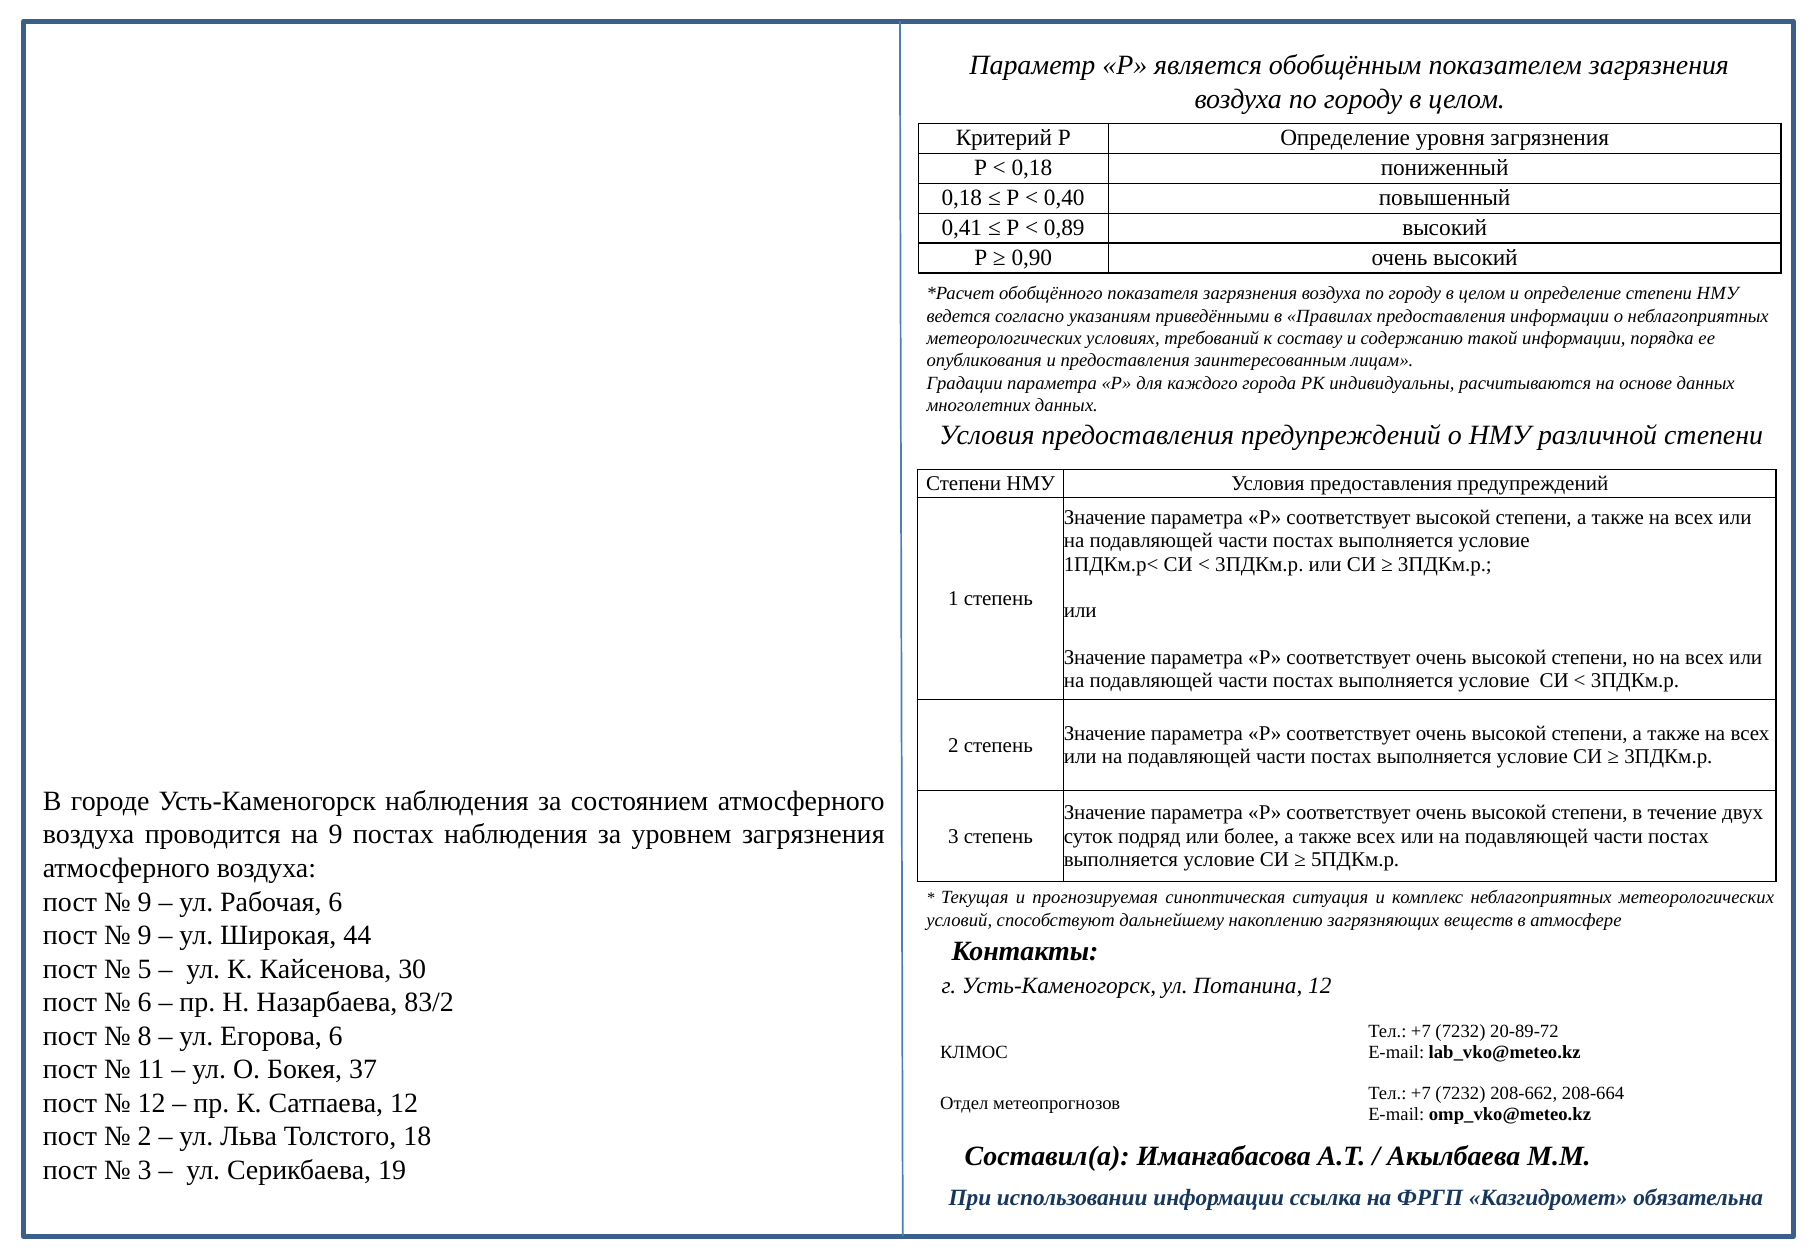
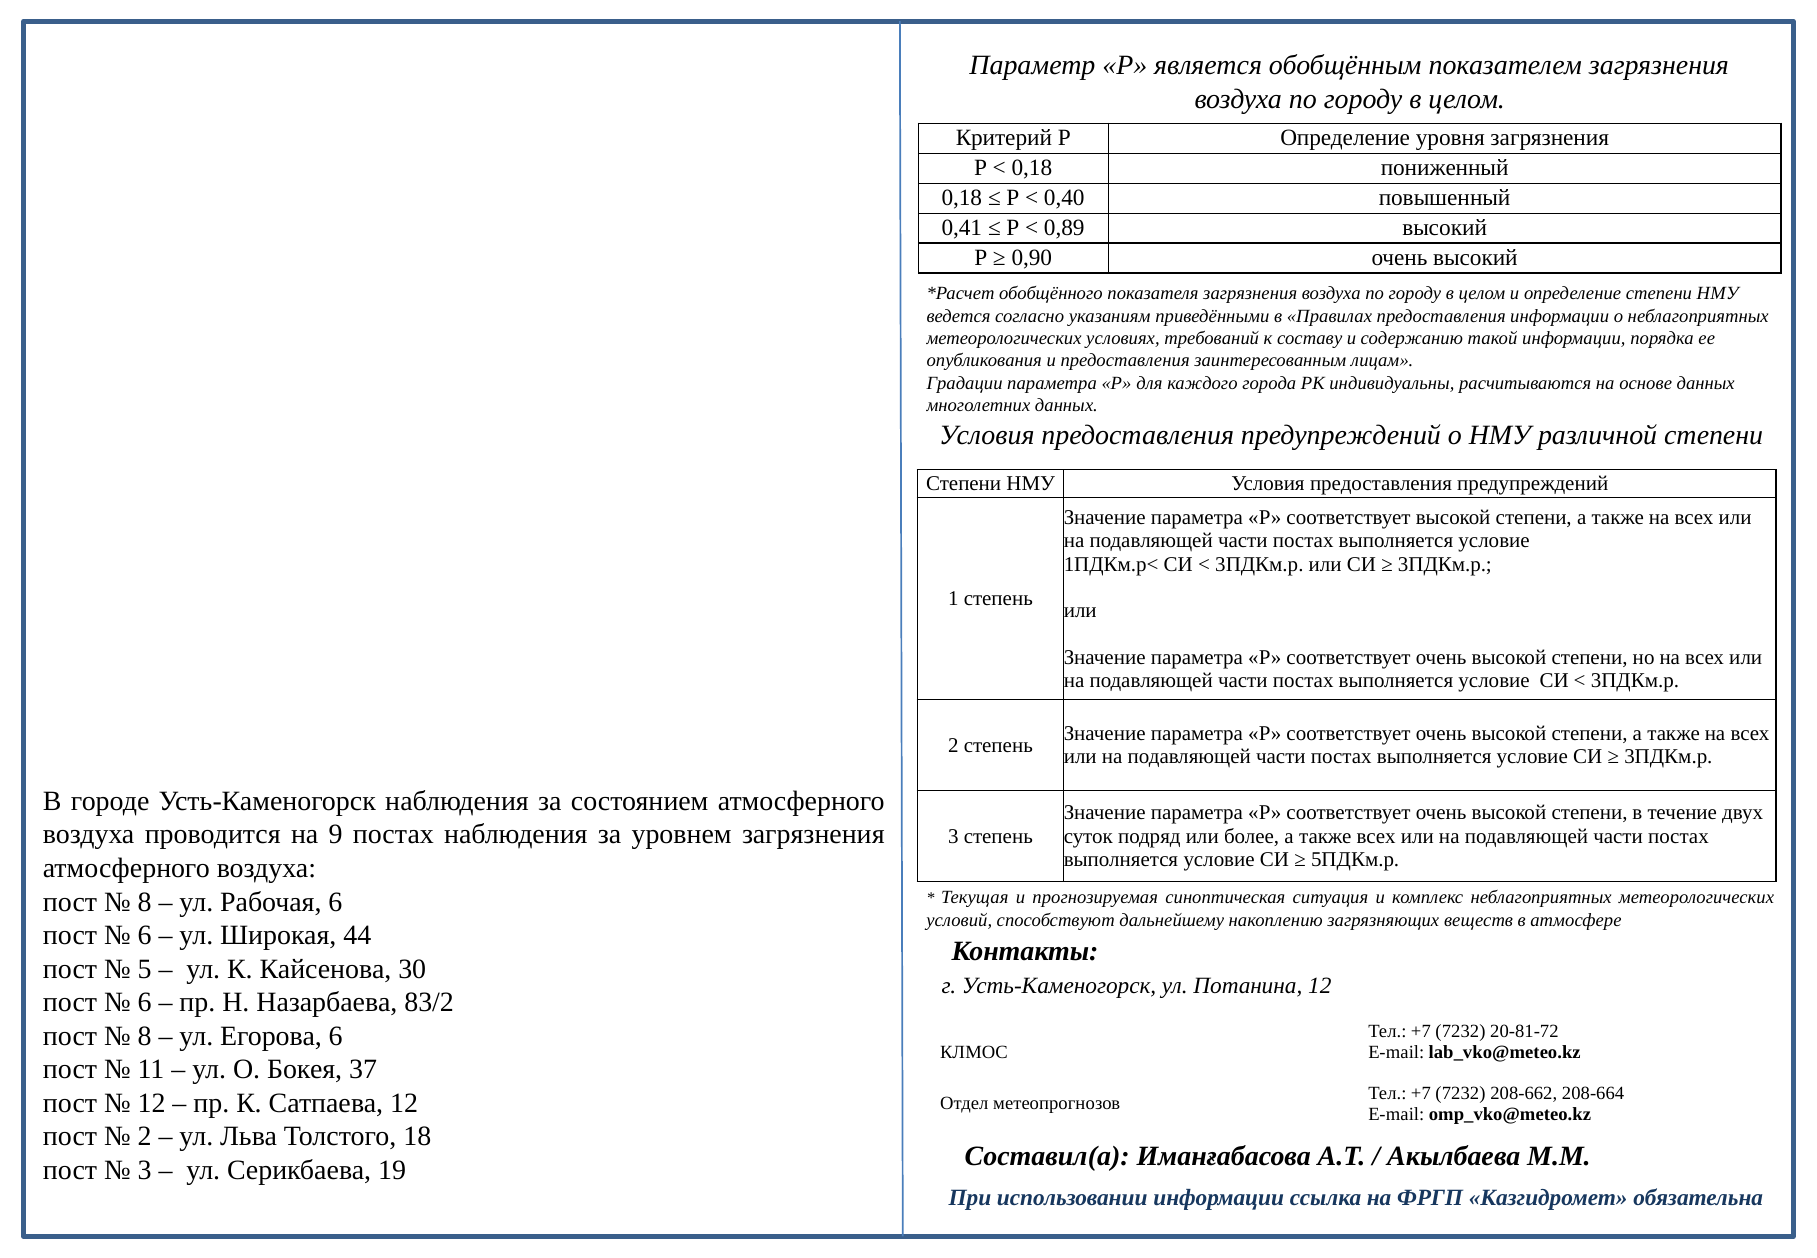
9: 9 -> 8 (145, 902)
9: 9 -> 6 (145, 935)
20-89-72: 20-89-72 -> 20-81-72 (1524, 1032)
